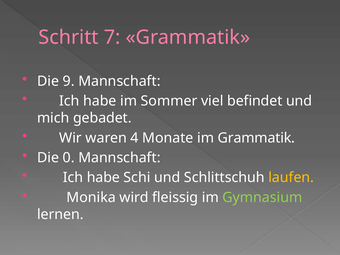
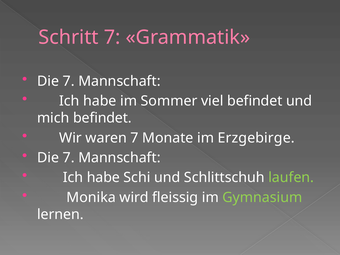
9: 9 -> 7 (69, 81)
mich gebadet: gebadet -> befindet (102, 118)
waren 4: 4 -> 7 (134, 138)
im Grammatik: Grammatik -> Erzgebirge (256, 138)
0: 0 -> 7 (69, 158)
laufen colour: yellow -> light green (291, 178)
